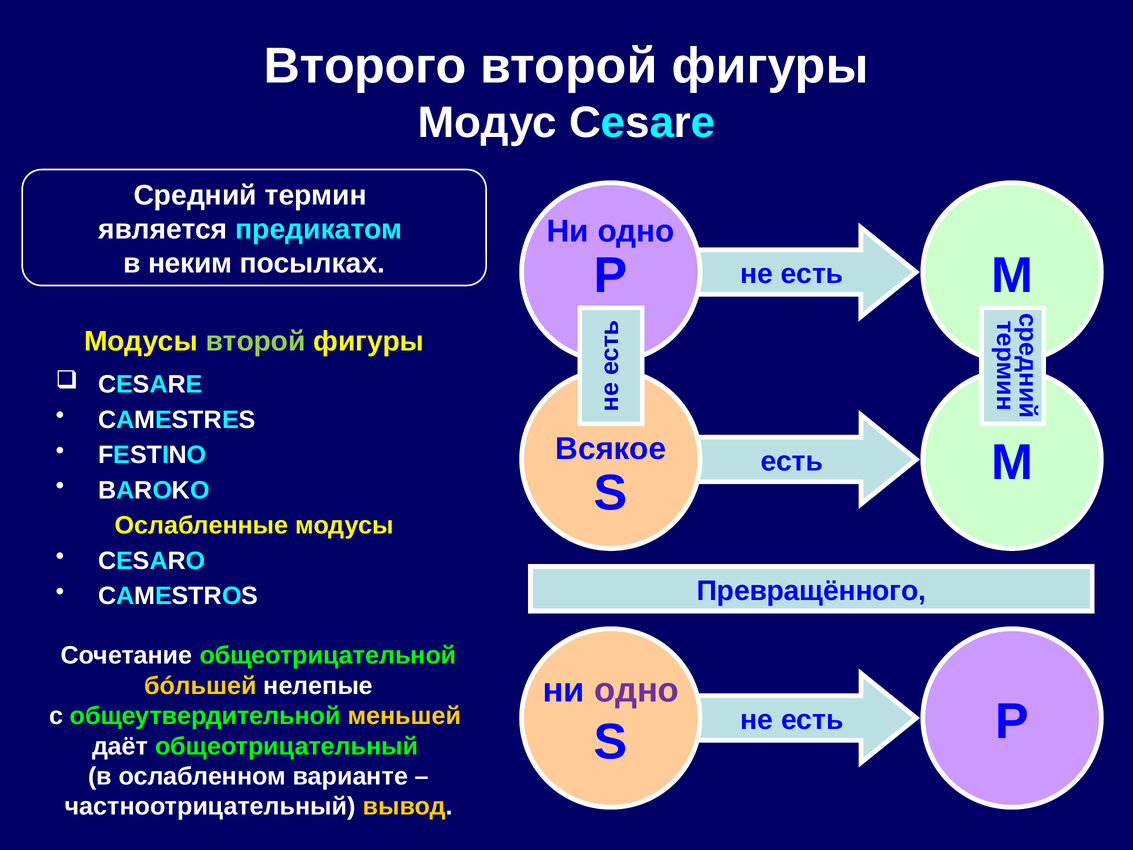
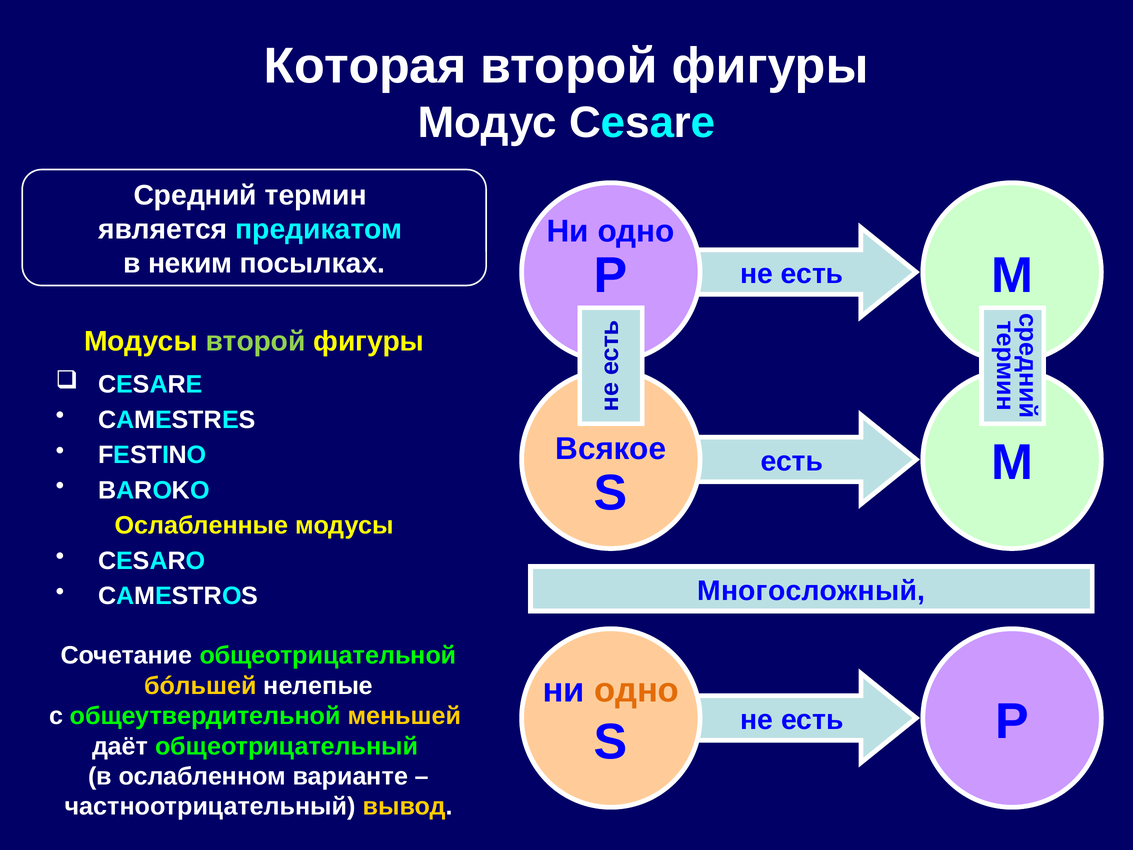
Второго: Второго -> Которая (365, 66)
Превращённого: Превращённого -> Многосложный (811, 591)
одно colour: purple -> orange (637, 690)
